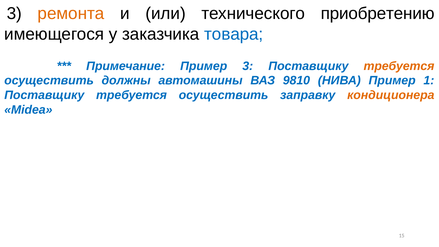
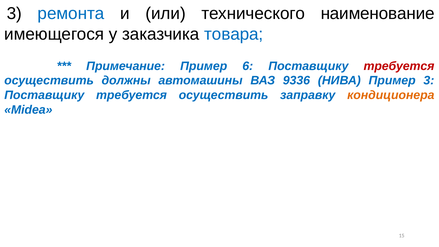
ремонта colour: orange -> blue (71, 14)
приобретению: приобретению -> наименование (378, 14)
Пример 3: 3 -> 6 (248, 66)
требуется colour: orange -> red (399, 66)
9810: 9810 -> 9336 (296, 81)
Пример 1: 1 -> 3 (429, 81)
